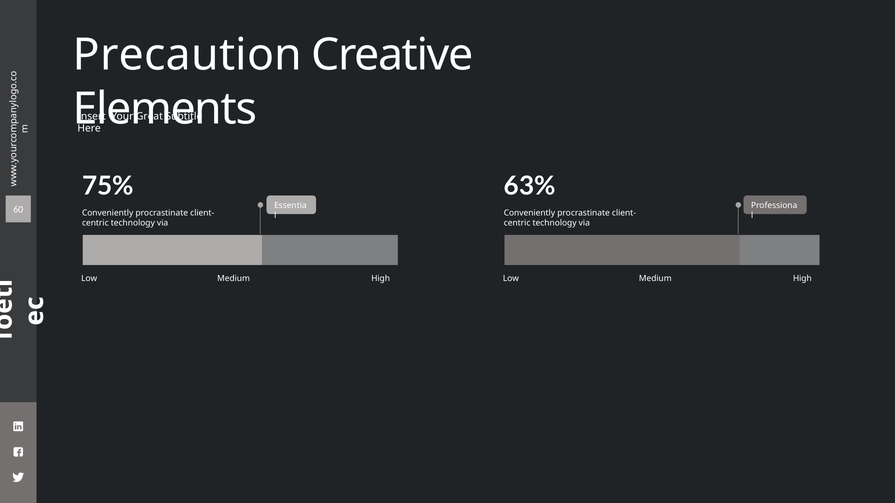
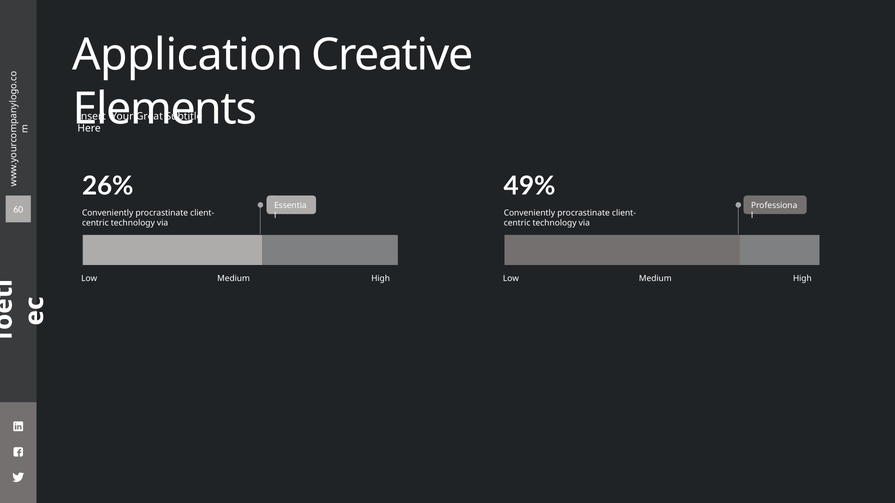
Precaution: Precaution -> Application (188, 55)
75%: 75% -> 26% (108, 186)
63%: 63% -> 49% (530, 186)
